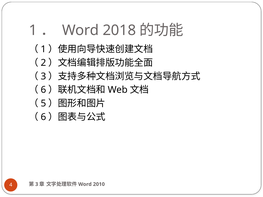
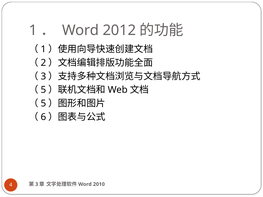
2018: 2018 -> 2012 (119, 30)
6: 6 -> 5 (43, 90)
